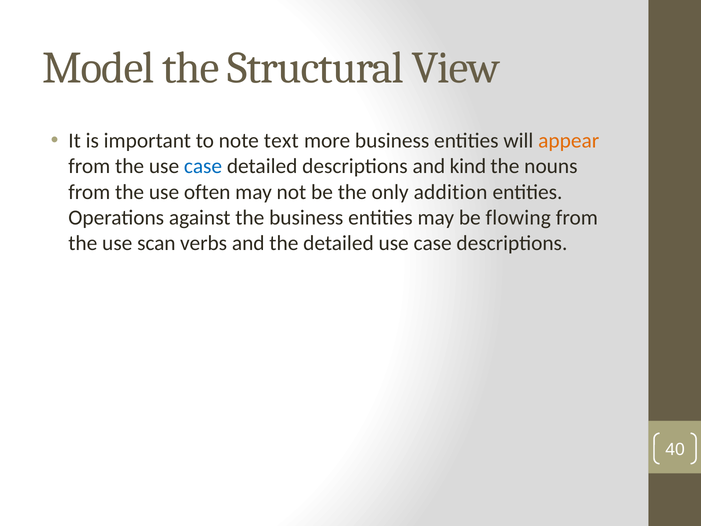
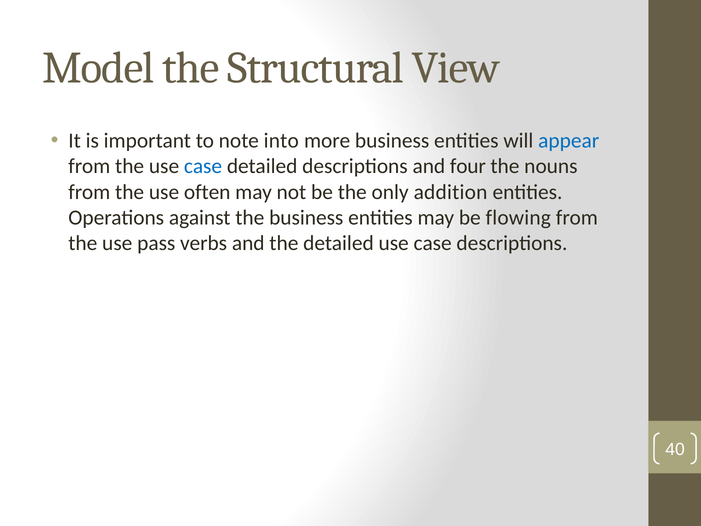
text: text -> into (281, 141)
appear colour: orange -> blue (569, 141)
kind: kind -> four (468, 166)
scan: scan -> pass (156, 243)
